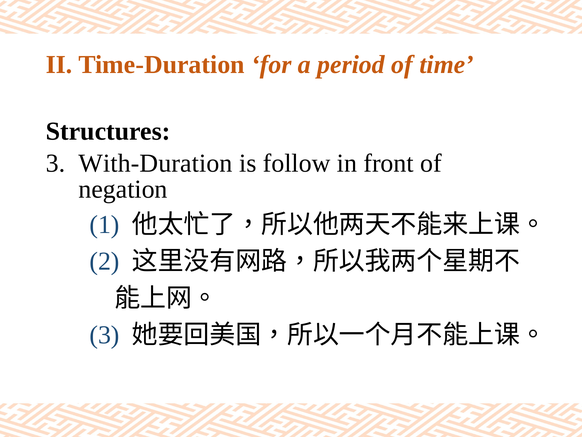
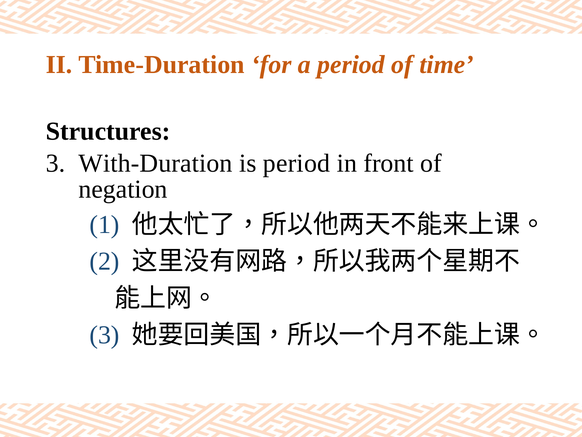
is follow: follow -> period (297, 163)
